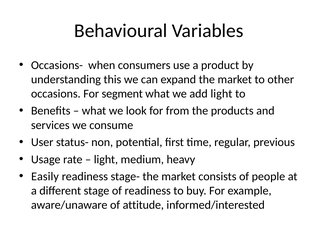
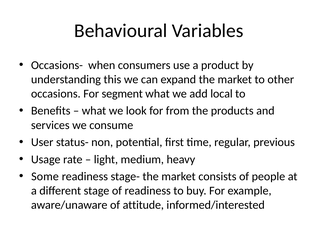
add light: light -> local (222, 94)
Easily: Easily -> Some (45, 177)
